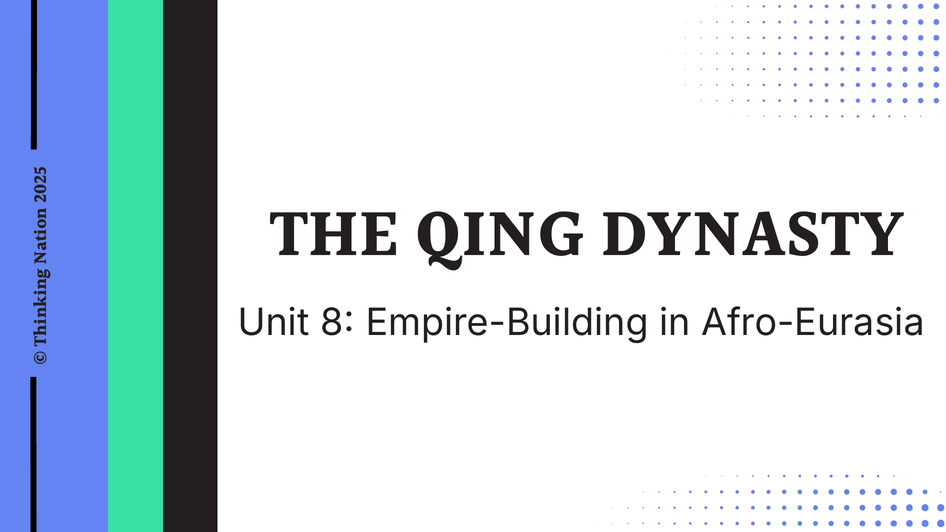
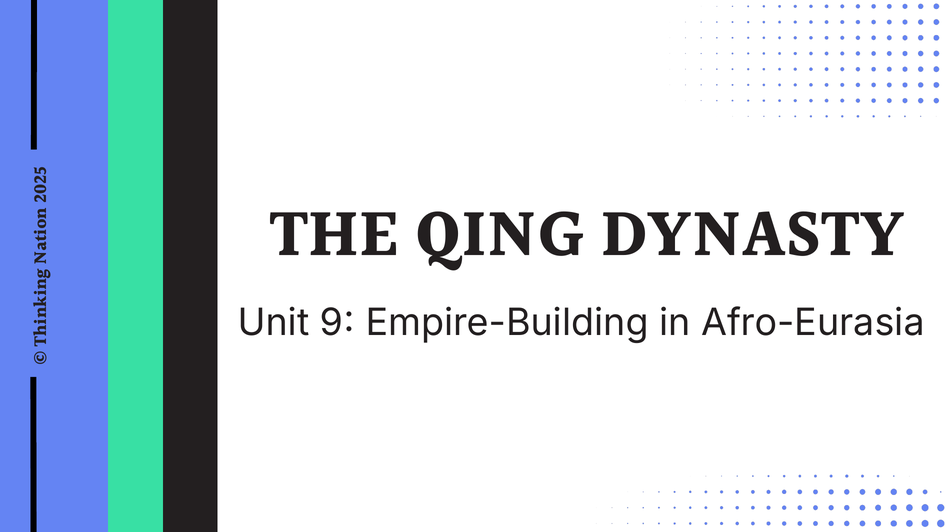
8: 8 -> 9 (337, 323)
